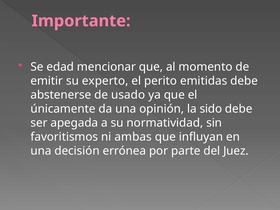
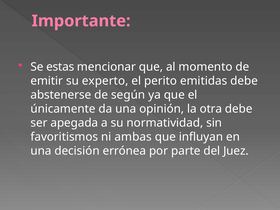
edad: edad -> estas (60, 67)
usado: usado -> según (128, 95)
sido: sido -> otra (211, 109)
